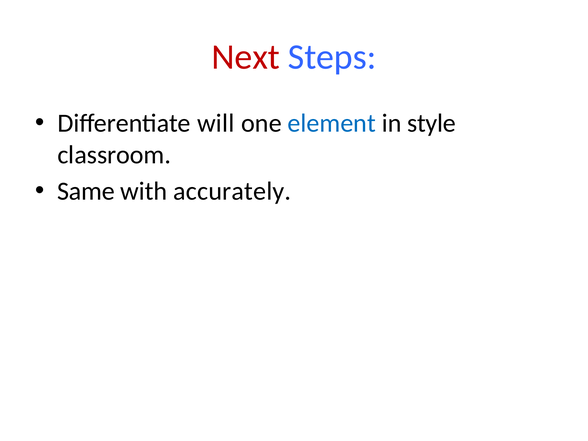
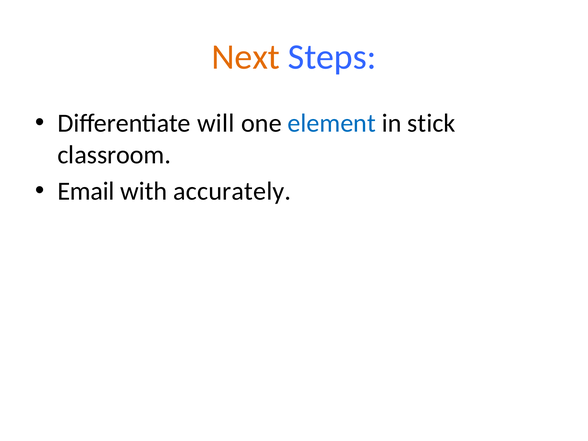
Next colour: red -> orange (246, 57)
style: style -> stick (431, 123)
Same: Same -> Email (86, 191)
